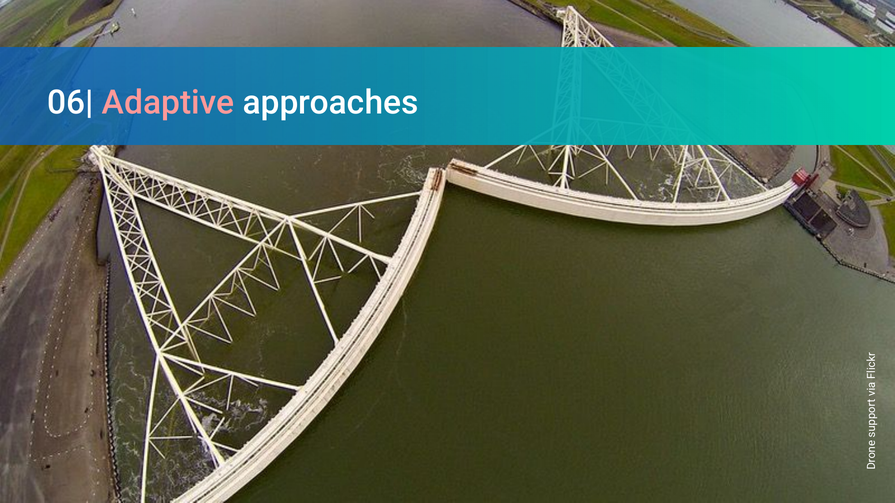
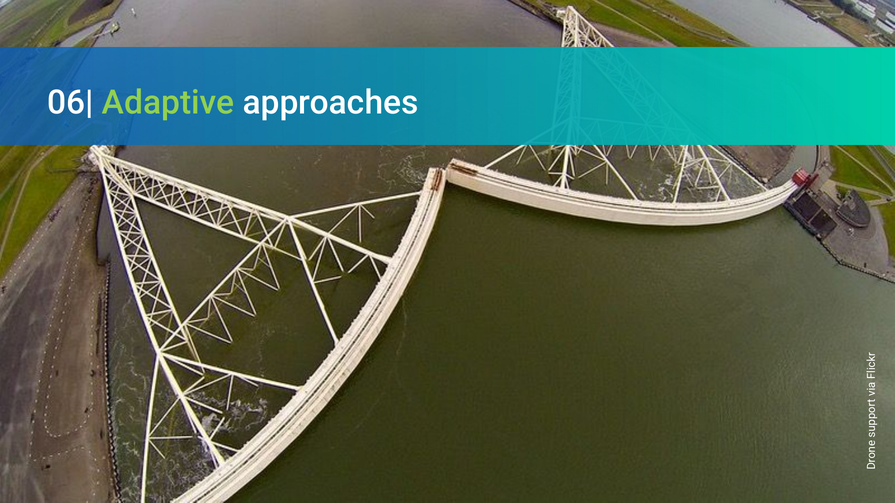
Adaptive colour: pink -> light green (168, 103)
